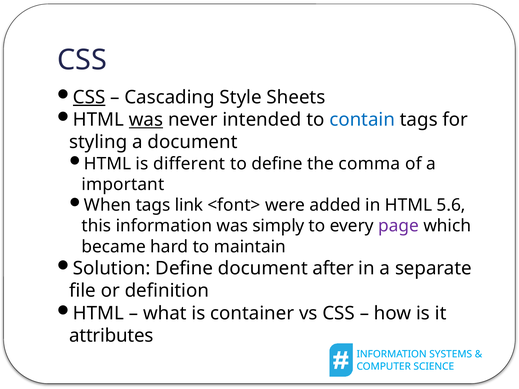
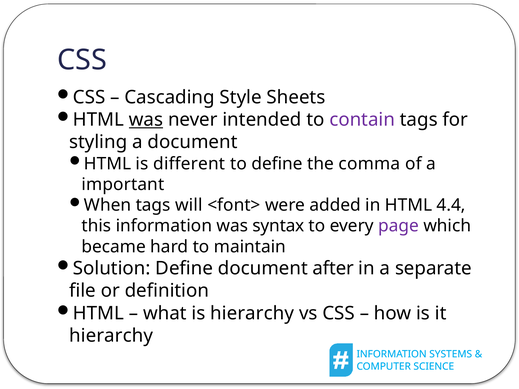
CSS underline: present -> none (89, 97)
contain colour: blue -> purple (362, 120)
link: link -> will (189, 205)
5.6: 5.6 -> 4.4 (451, 205)
simply: simply -> syntax (278, 226)
is container: container -> hierarchy (252, 313)
attributes: attributes -> hierarchy (111, 336)
